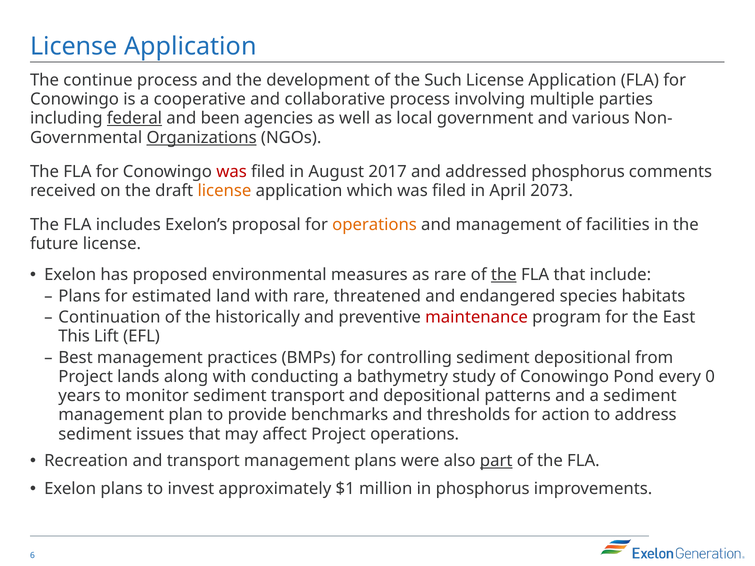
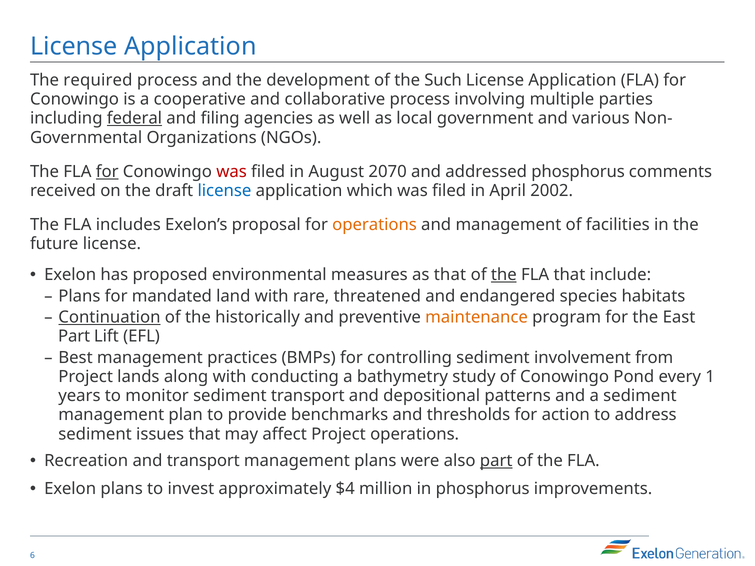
continue: continue -> required (98, 80)
been: been -> filing (220, 119)
Organizations underline: present -> none (202, 138)
for underline: none -> present (107, 172)
2017: 2017 -> 2070 (388, 172)
license colour: orange -> blue (224, 191)
2073: 2073 -> 2002 (552, 191)
as rare: rare -> that (450, 275)
estimated: estimated -> mandated (172, 296)
Continuation underline: none -> present (109, 317)
maintenance colour: red -> orange (477, 317)
This: This -> Part (74, 337)
sediment depositional: depositional -> involvement (582, 358)
0: 0 -> 1 (710, 377)
$1: $1 -> $4 (345, 489)
